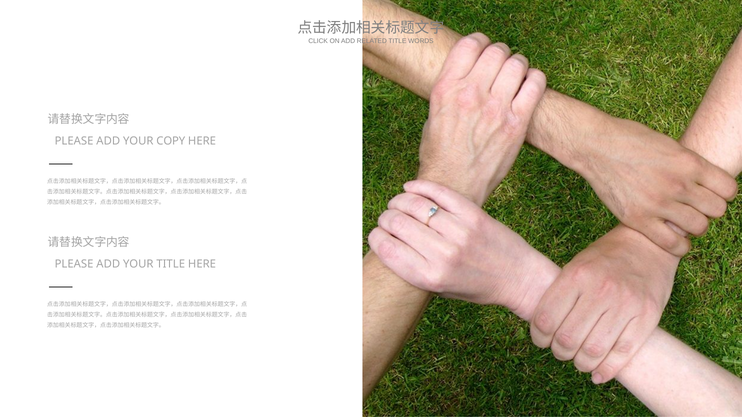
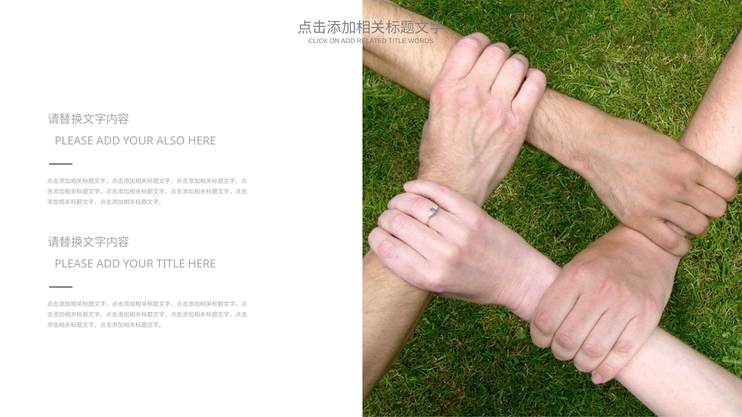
COPY: COPY -> ALSO (171, 141)
